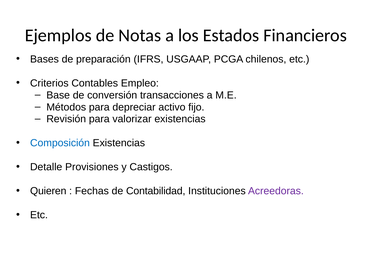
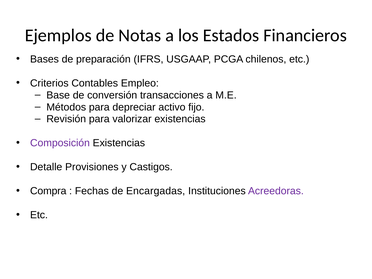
Composición colour: blue -> purple (60, 143)
Quieren: Quieren -> Compra (48, 191)
Contabilidad: Contabilidad -> Encargadas (156, 191)
